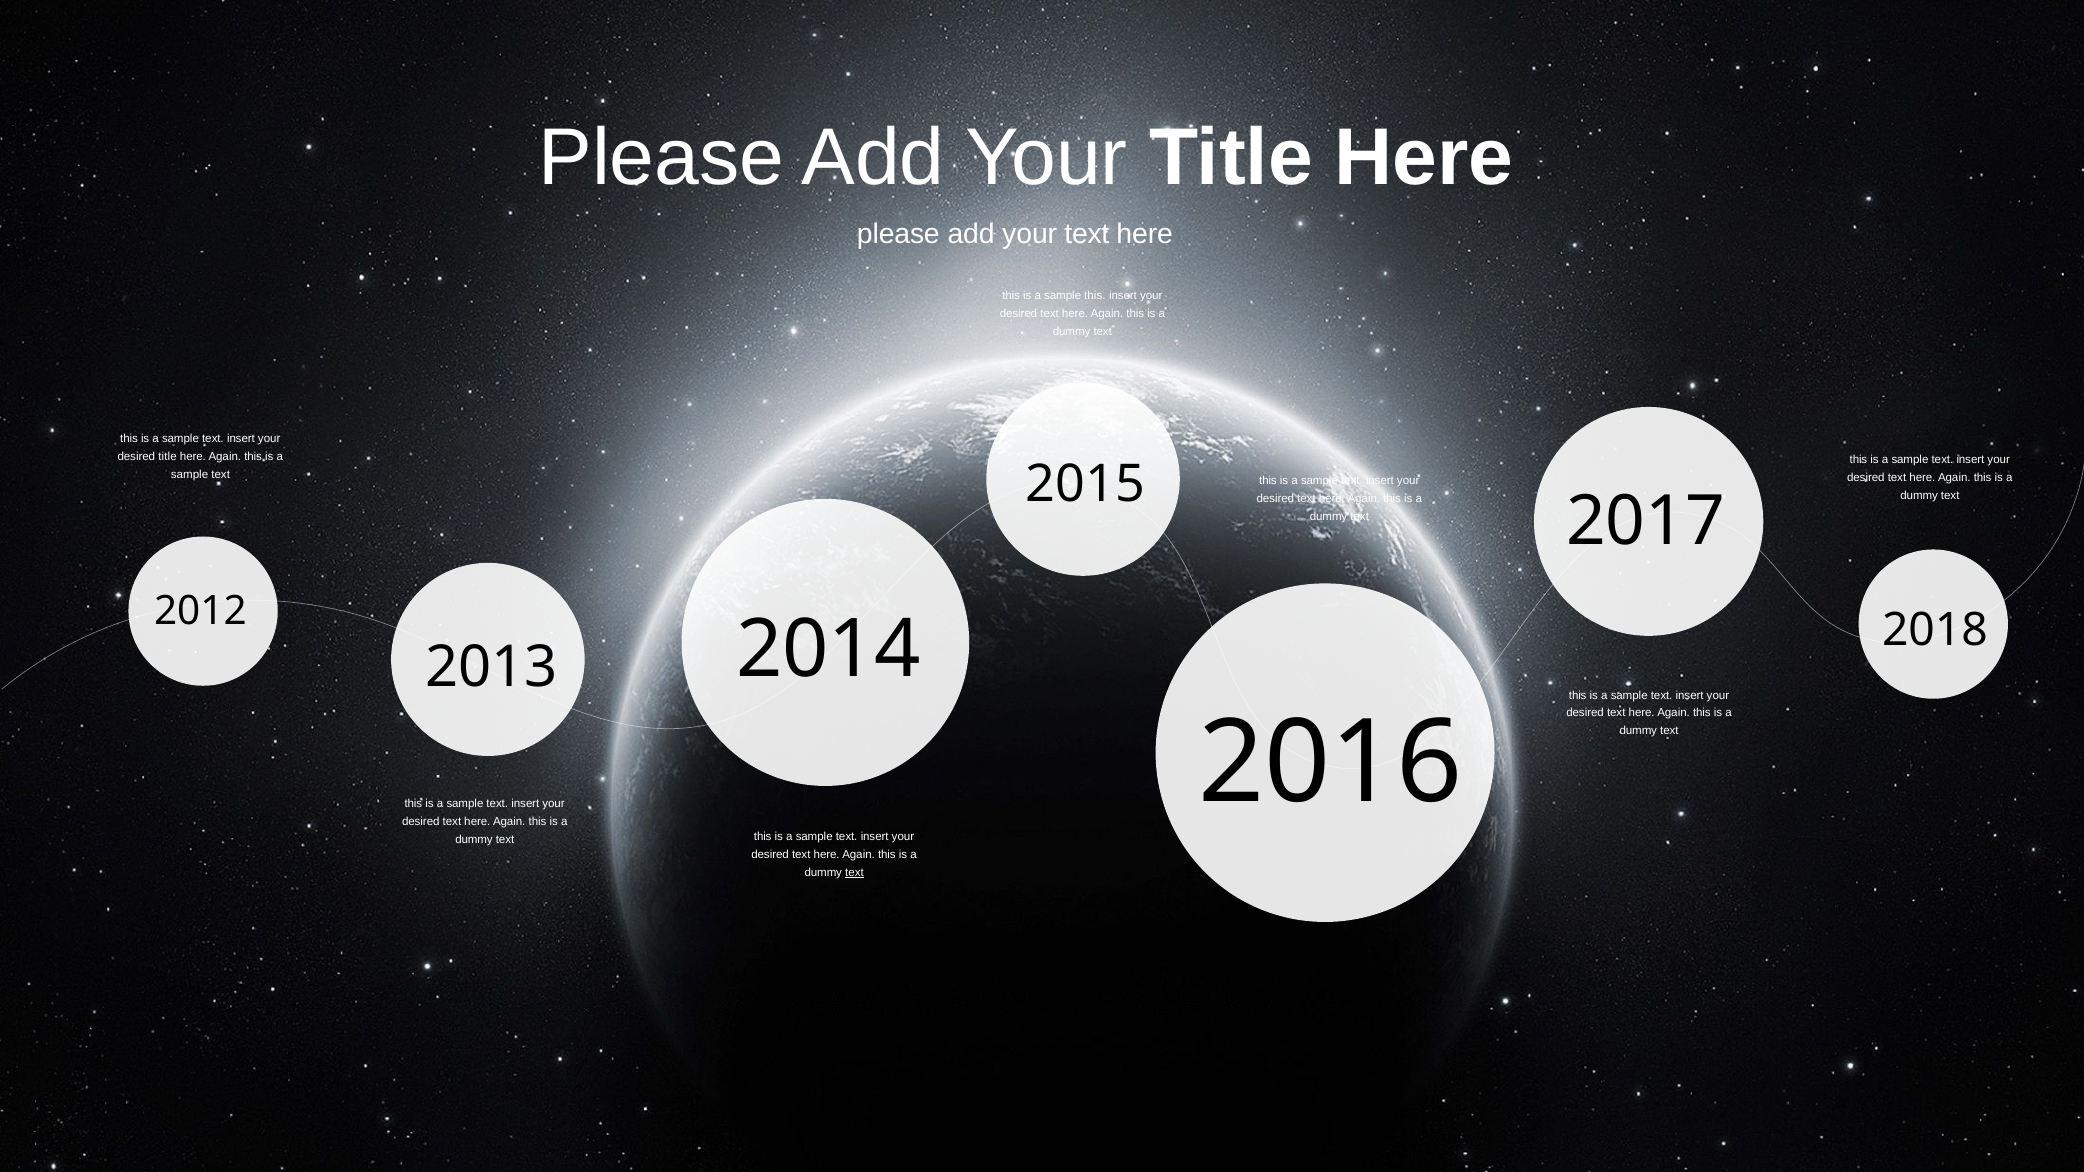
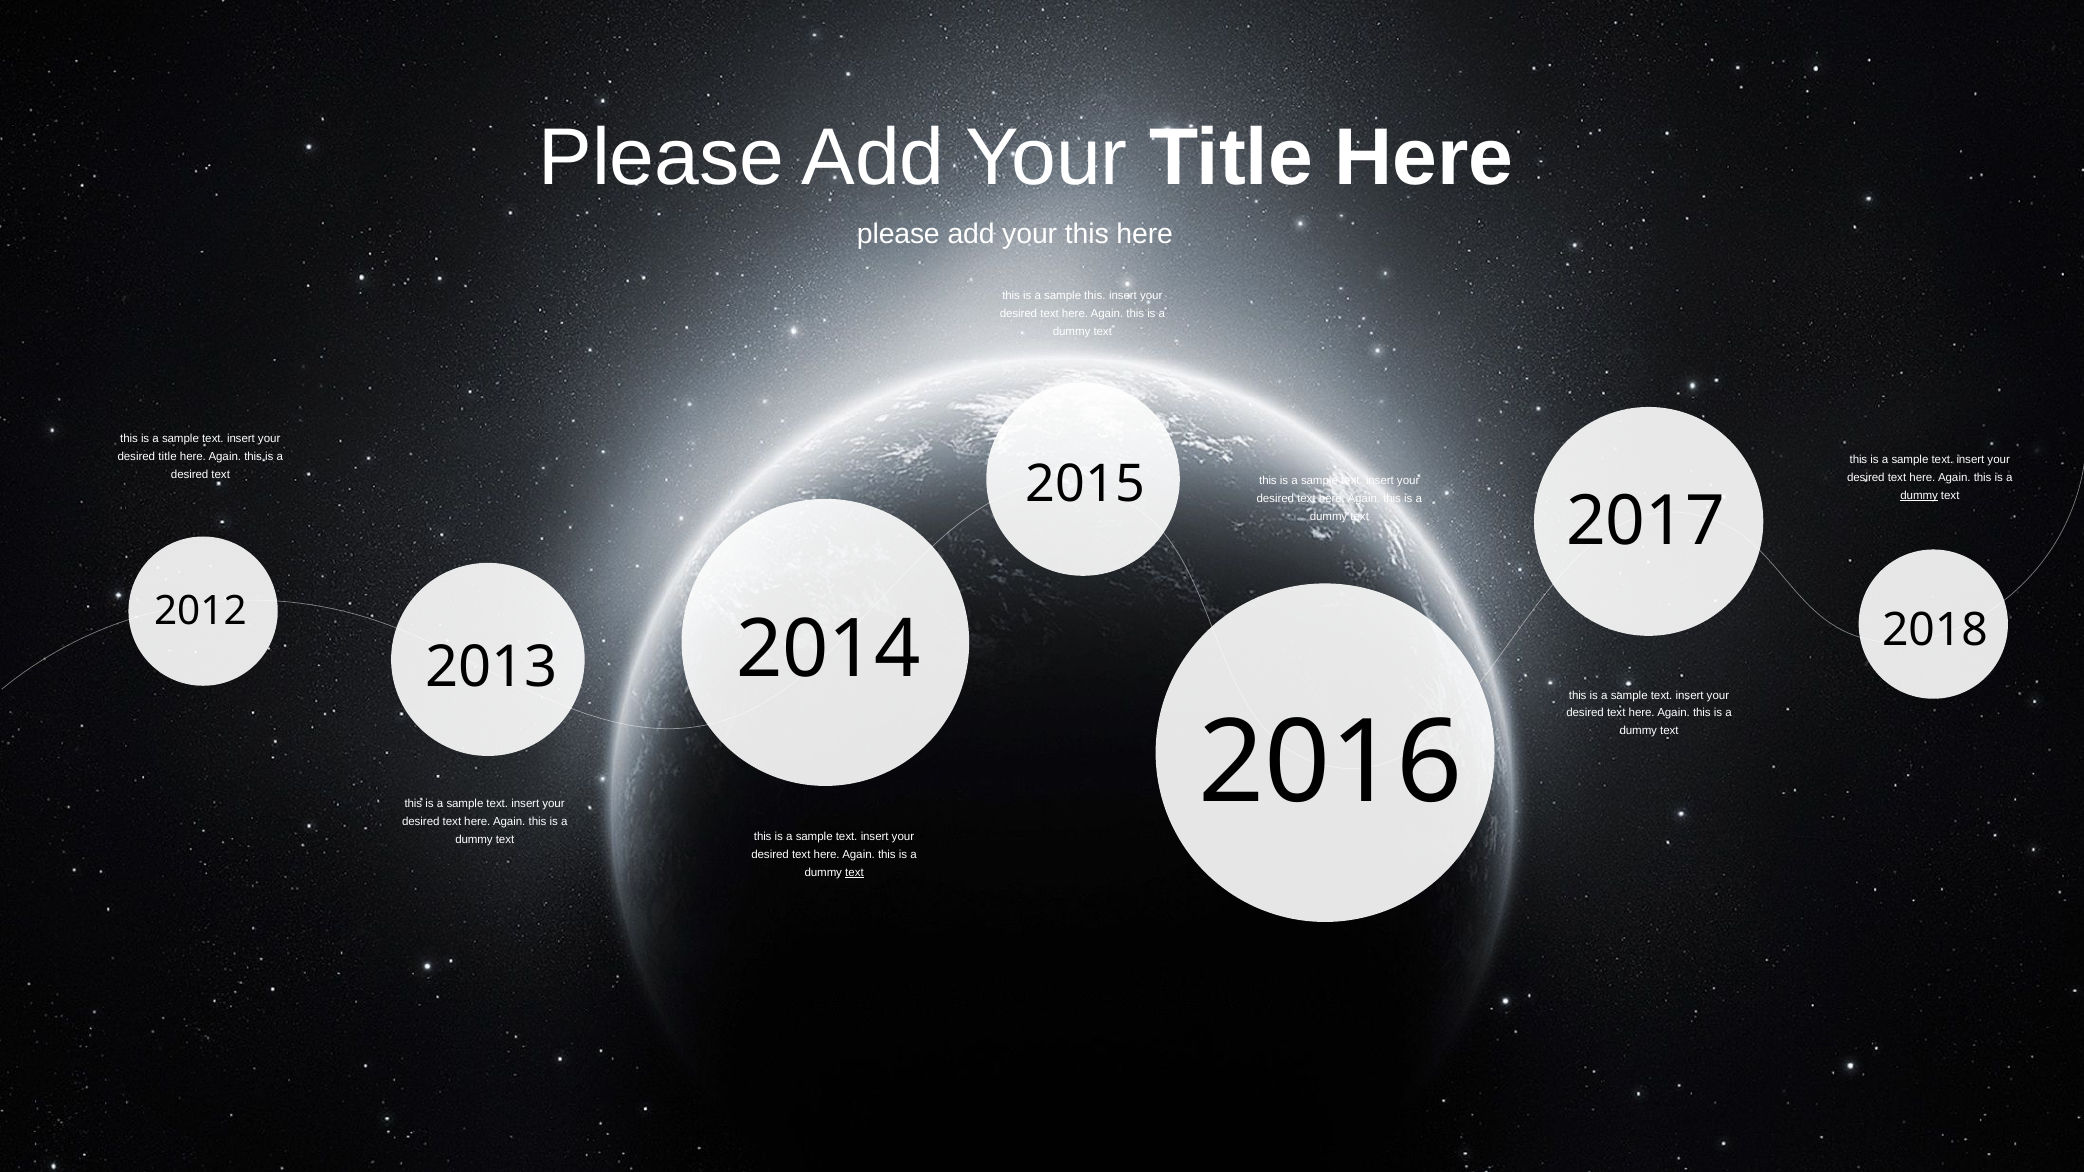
your text: text -> this (1087, 235)
sample: sample -> desired (190, 475)
dummy underline: none -> present (1919, 496)
